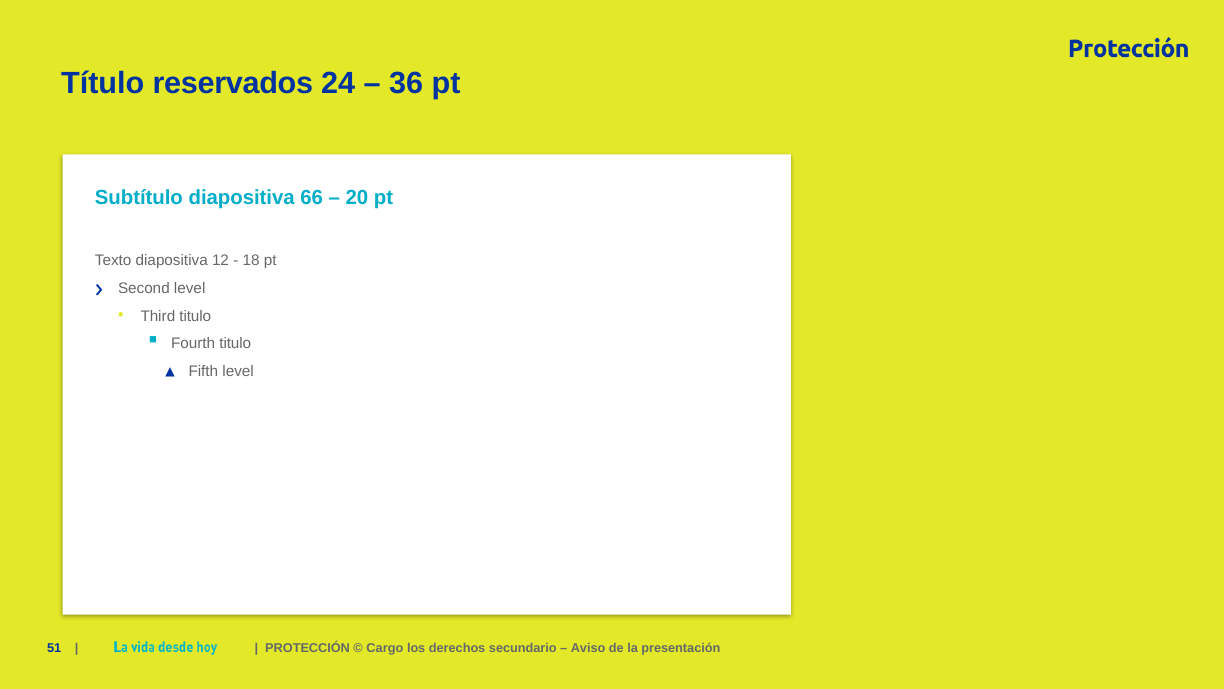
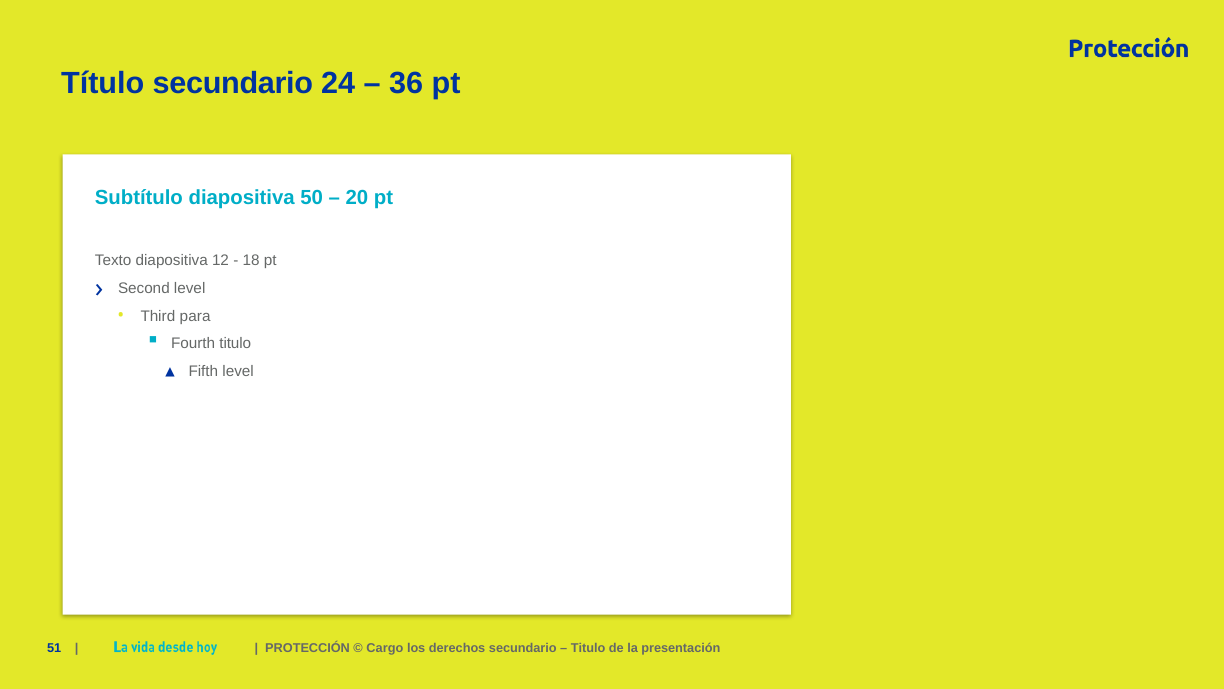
Título reservados: reservados -> secundario (233, 84)
66: 66 -> 50 (312, 198)
Third titulo: titulo -> para (195, 316)
Aviso: Aviso -> Titulo (588, 648)
